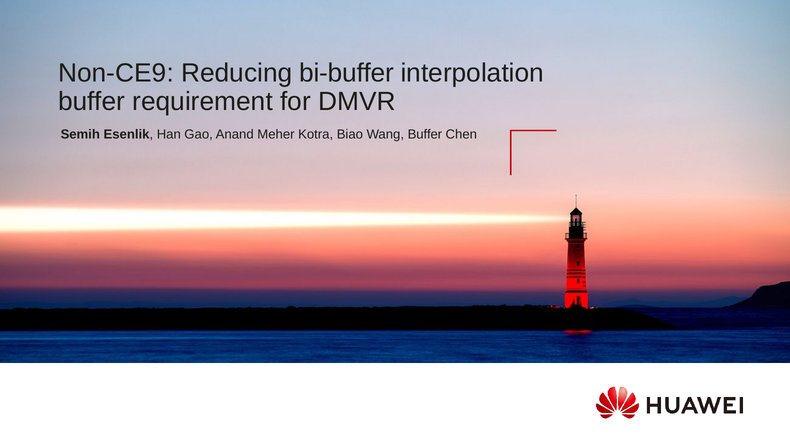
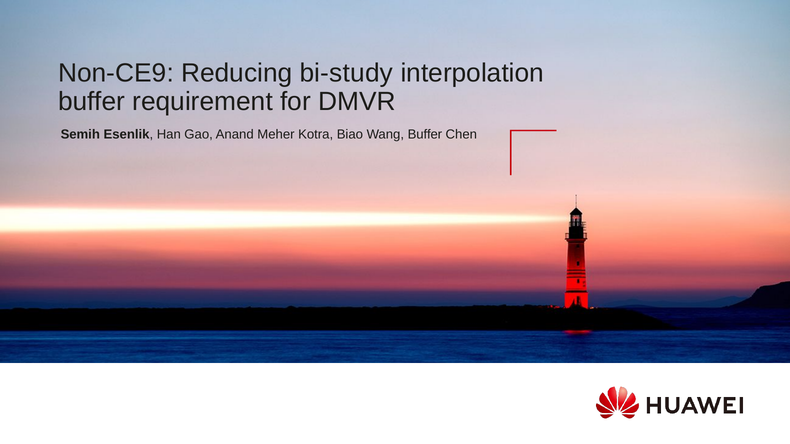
bi-buffer: bi-buffer -> bi-study (346, 73)
